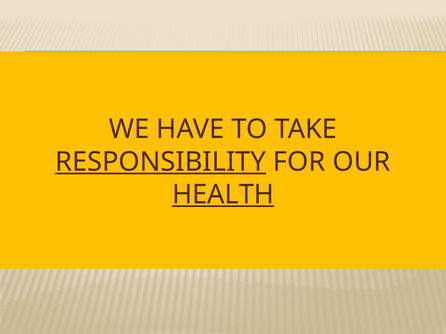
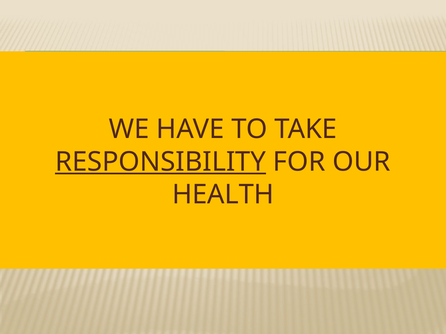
HEALTH underline: present -> none (223, 195)
